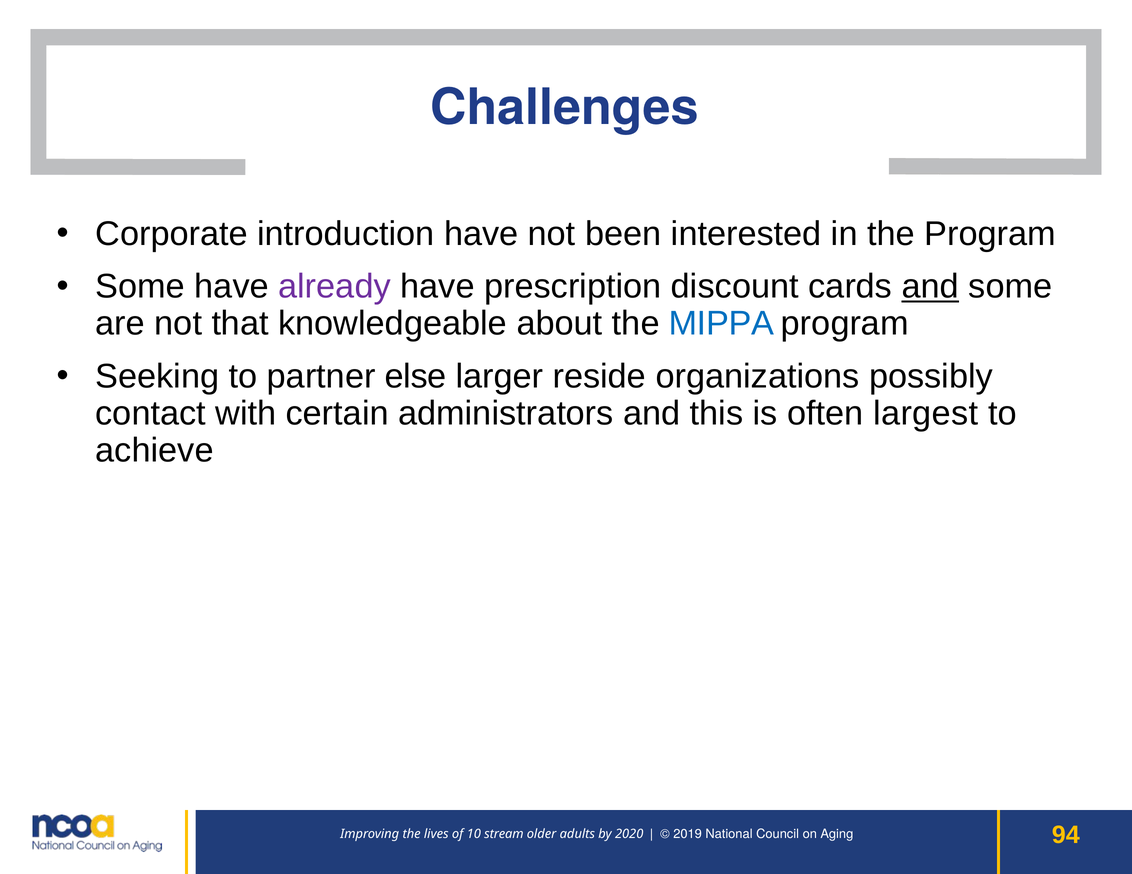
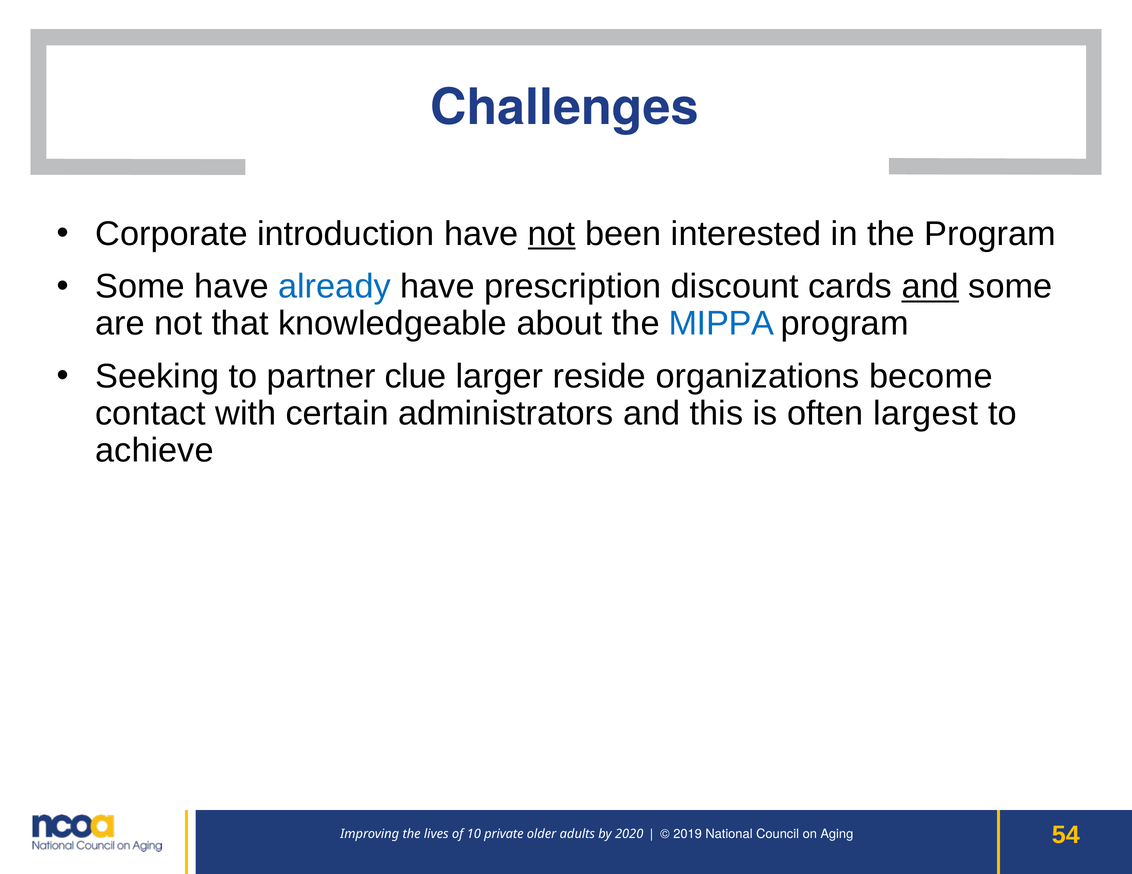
not underline: none -> present (552, 234)
already colour: purple -> blue (335, 287)
else: else -> clue (416, 377)
possibly: possibly -> become (931, 377)
stream: stream -> private (504, 835)
94: 94 -> 54 (1066, 836)
